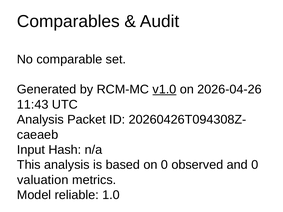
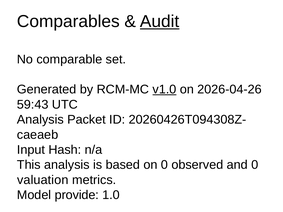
Audit underline: none -> present (160, 21)
11:43: 11:43 -> 59:43 (33, 105)
reliable: reliable -> provide (77, 195)
